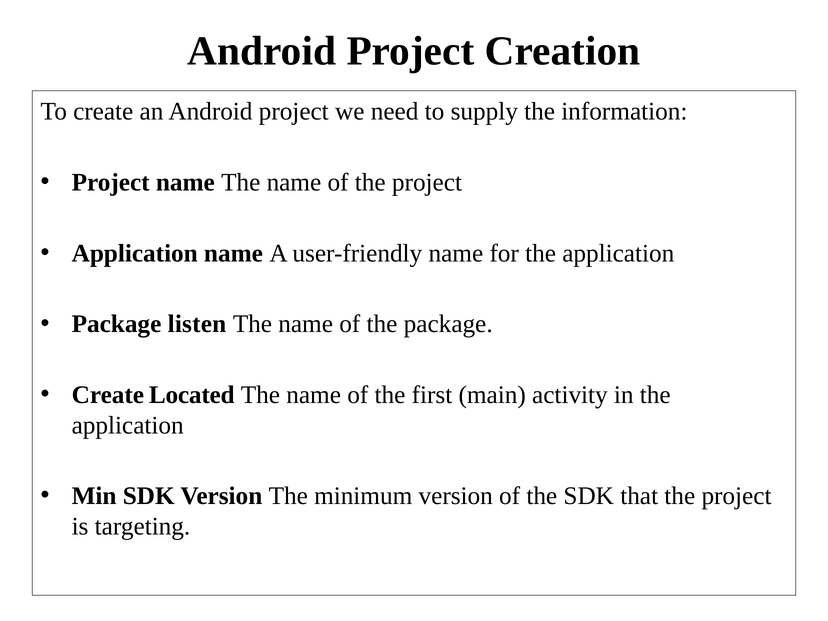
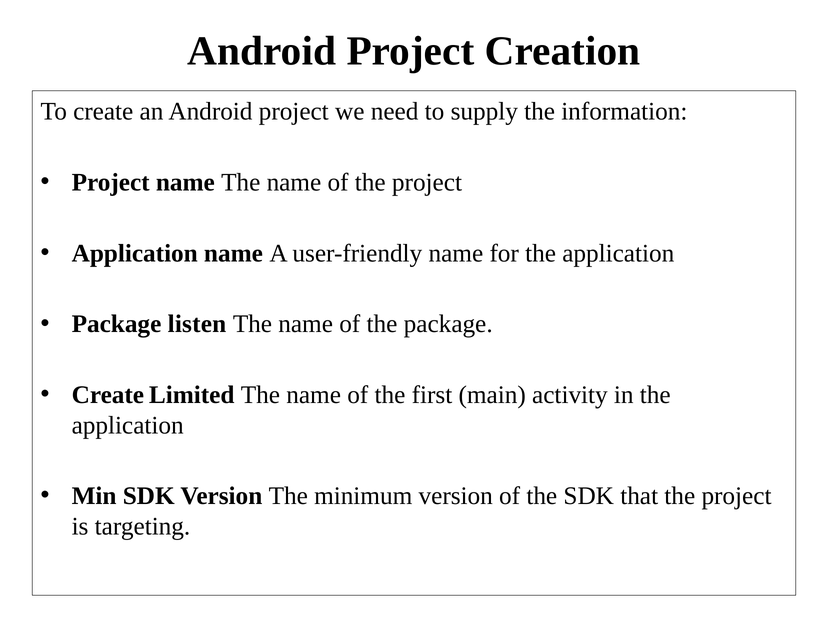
Located: Located -> Limited (192, 395)
